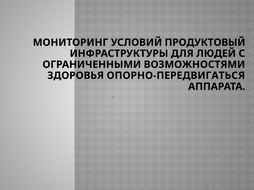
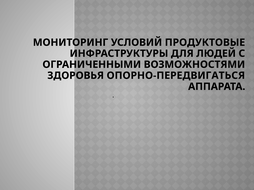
ПРОДУКТОВЫЙ: ПРОДУКТОВЫЙ -> ПРОДУКТОВЫЕ (205, 43)
